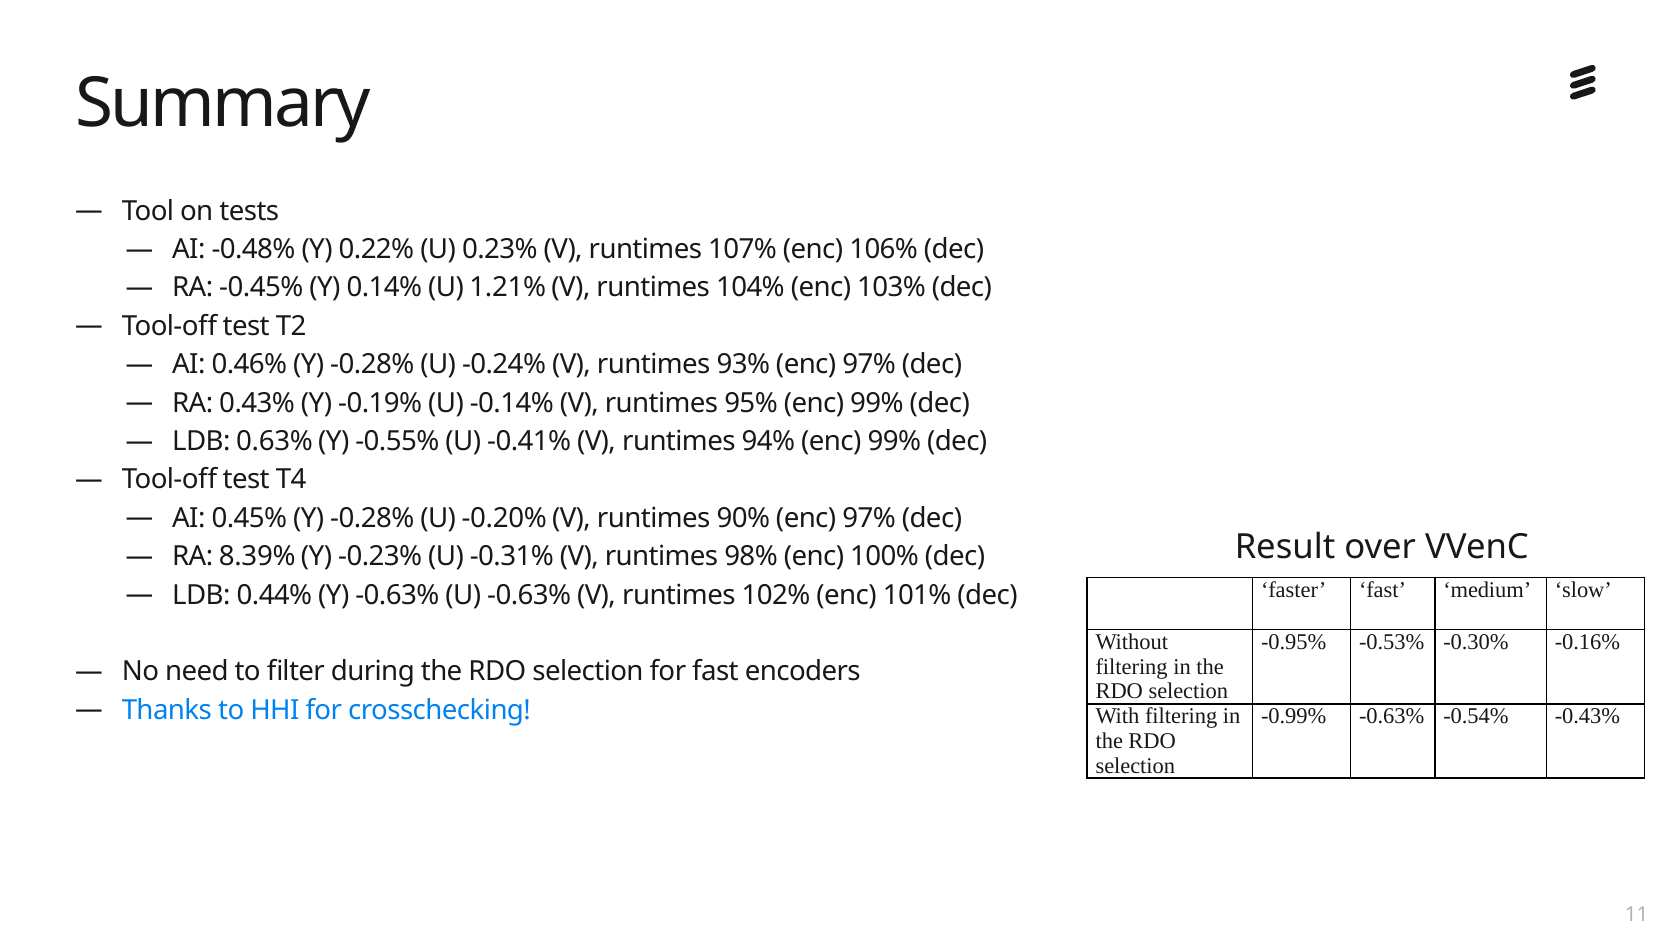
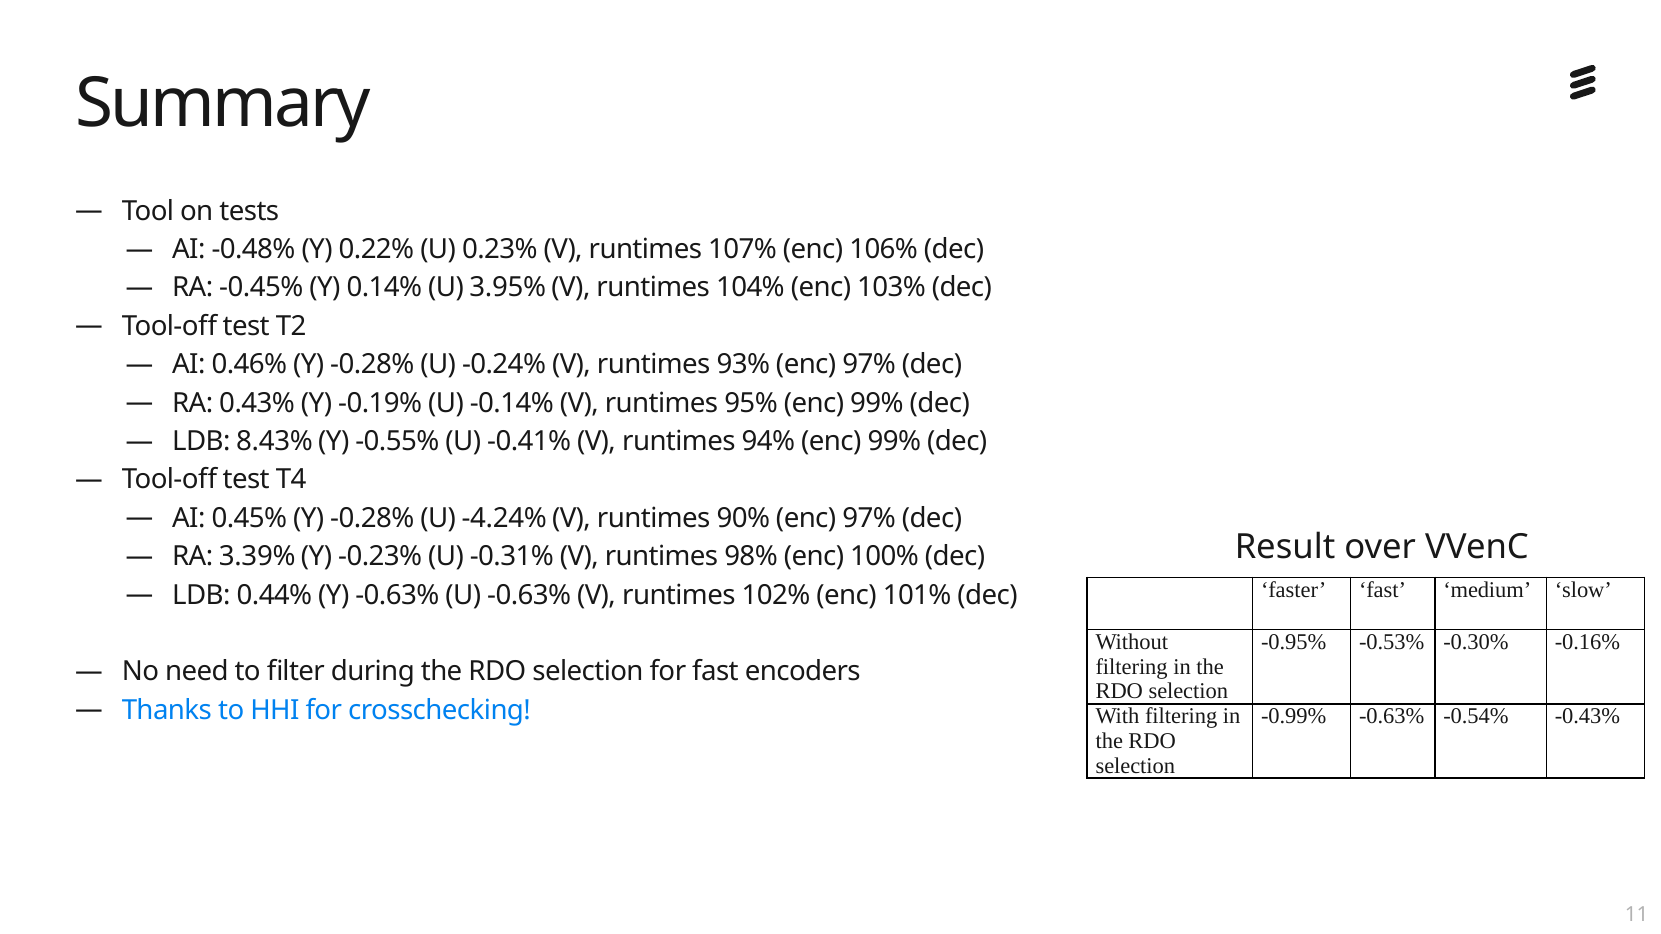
1.21%: 1.21% -> 3.95% (508, 288)
0.63%: 0.63% -> 8.43% (275, 441)
-0.20%: -0.20% -> -4.24% (504, 518)
8.39%: 8.39% -> 3.39% (257, 557)
